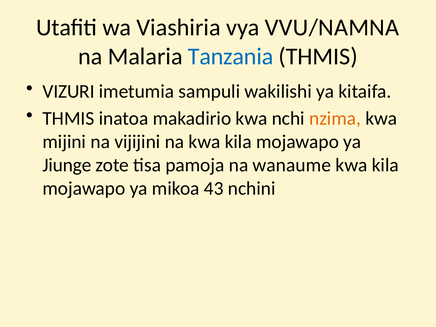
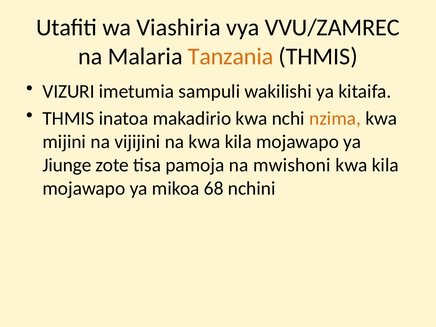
VVU/NAMNA: VVU/NAMNA -> VVU/ZAMREC (332, 28)
Tanzania colour: blue -> orange (231, 57)
wanaume: wanaume -> mwishoni (292, 165)
43: 43 -> 68 (214, 188)
